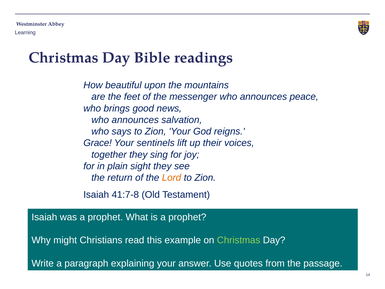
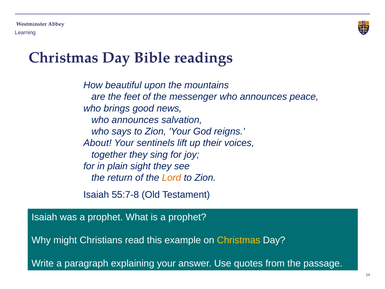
Grace: Grace -> About (98, 143)
41:7-8: 41:7-8 -> 55:7-8 (125, 194)
Christmas colour: light green -> yellow (239, 240)
